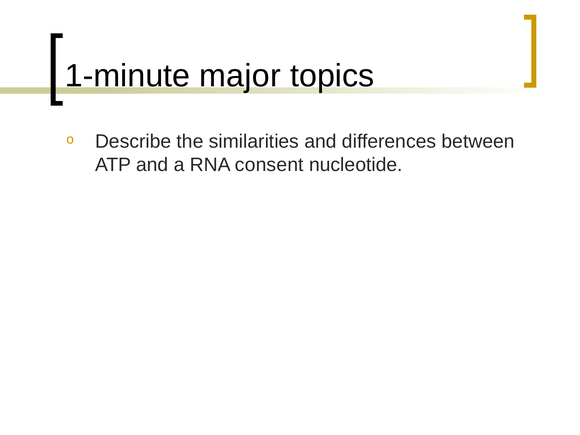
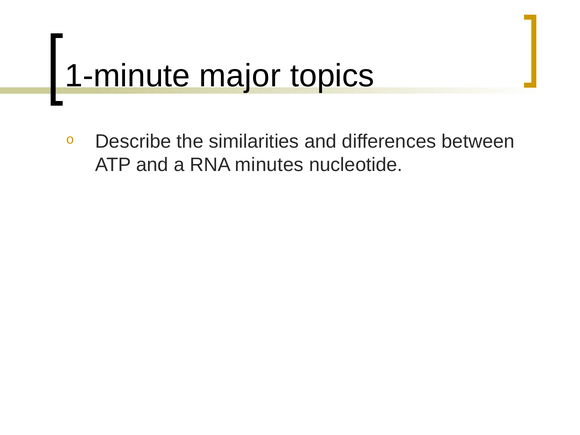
consent: consent -> minutes (269, 165)
